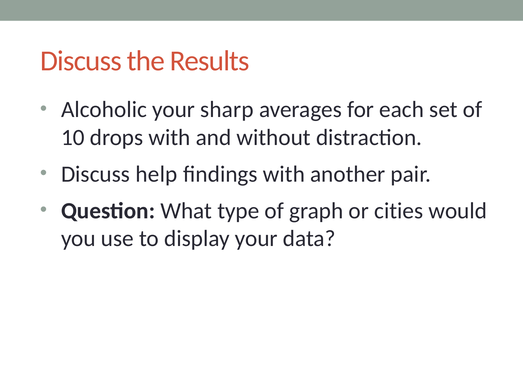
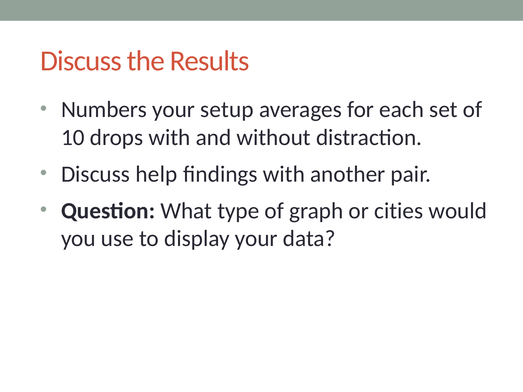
Alcoholic: Alcoholic -> Numbers (104, 110)
sharp: sharp -> setup (227, 110)
